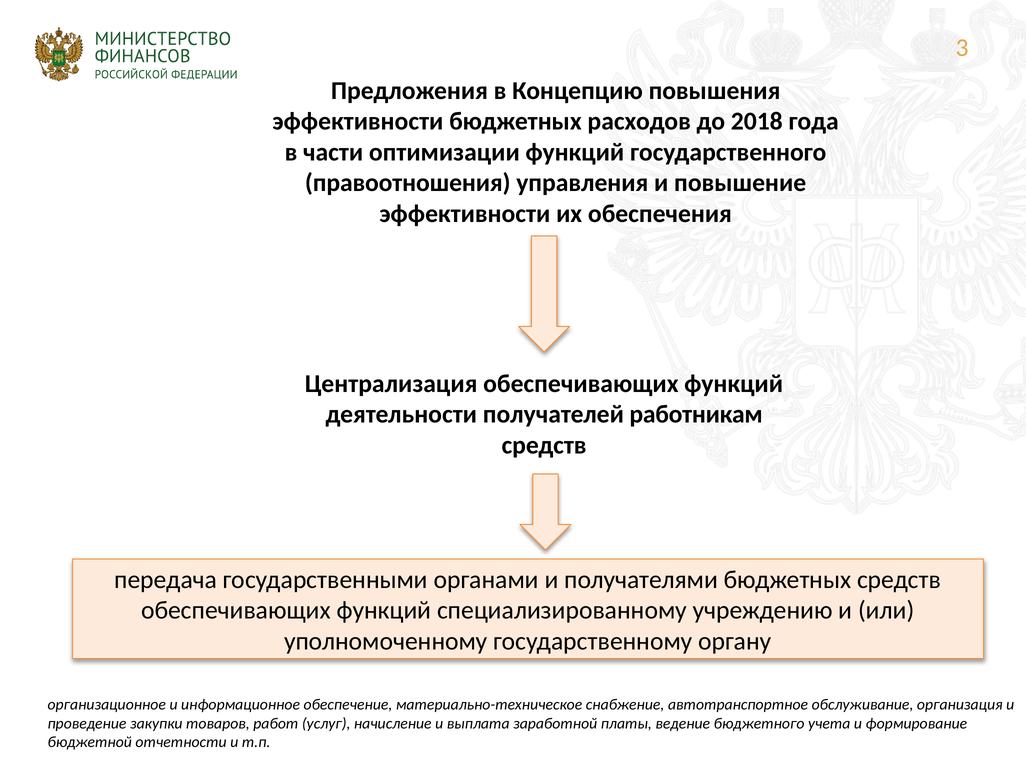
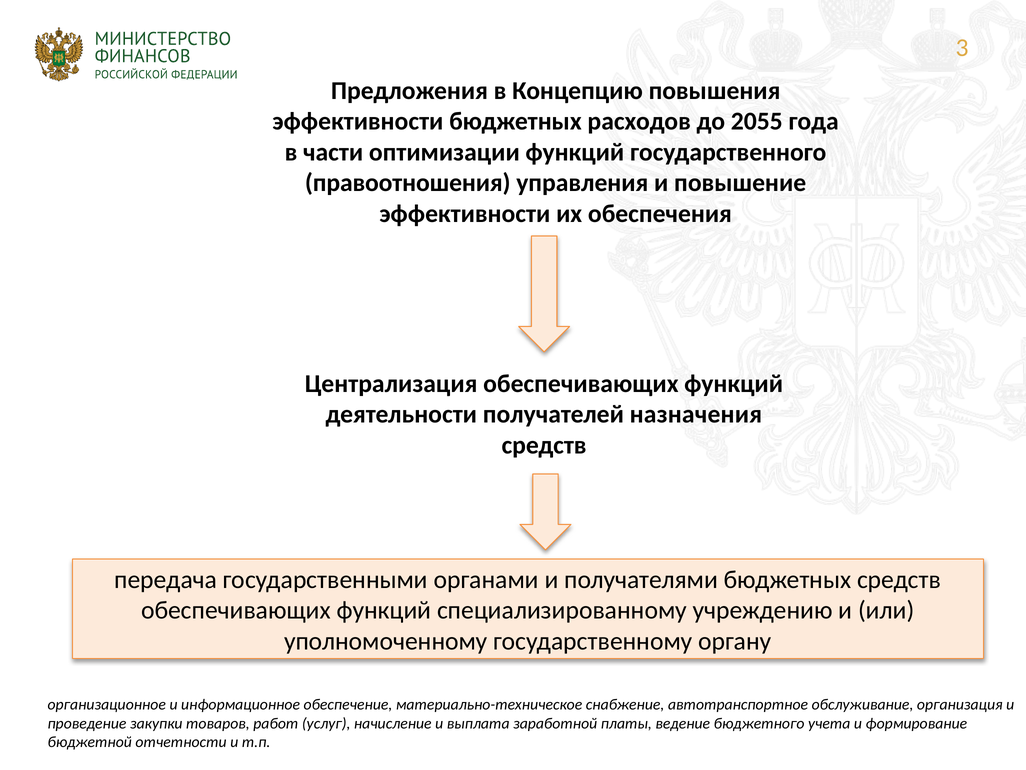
2018: 2018 -> 2055 (757, 121)
работникам: работникам -> назначения (696, 414)
